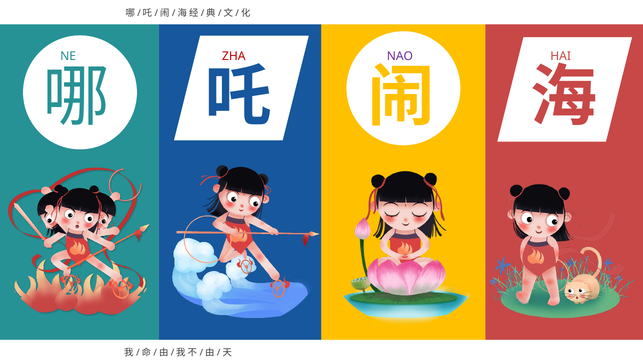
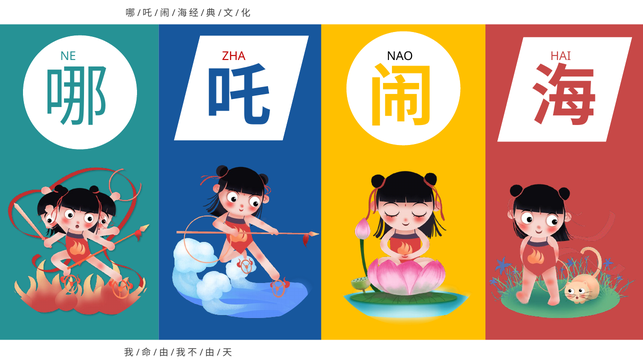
NAO colour: purple -> black (400, 56)
